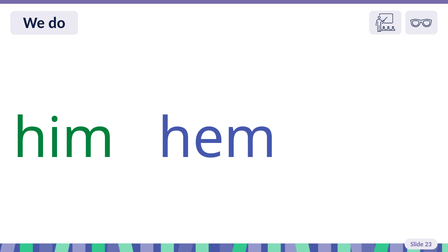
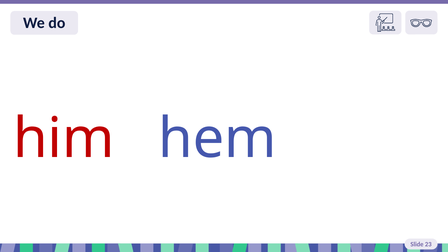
him colour: green -> red (64, 139)
